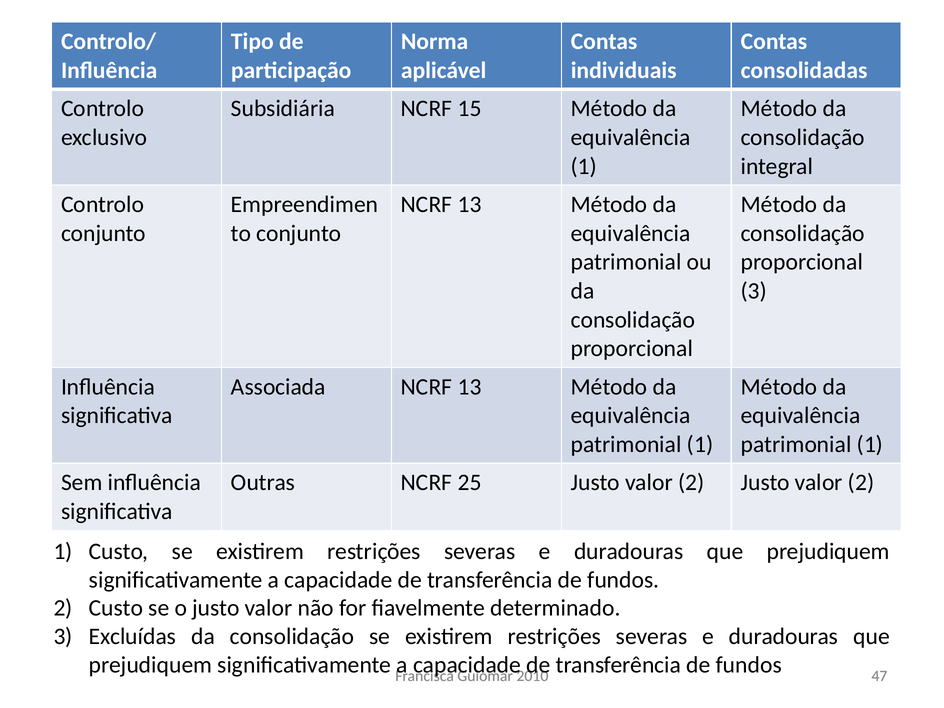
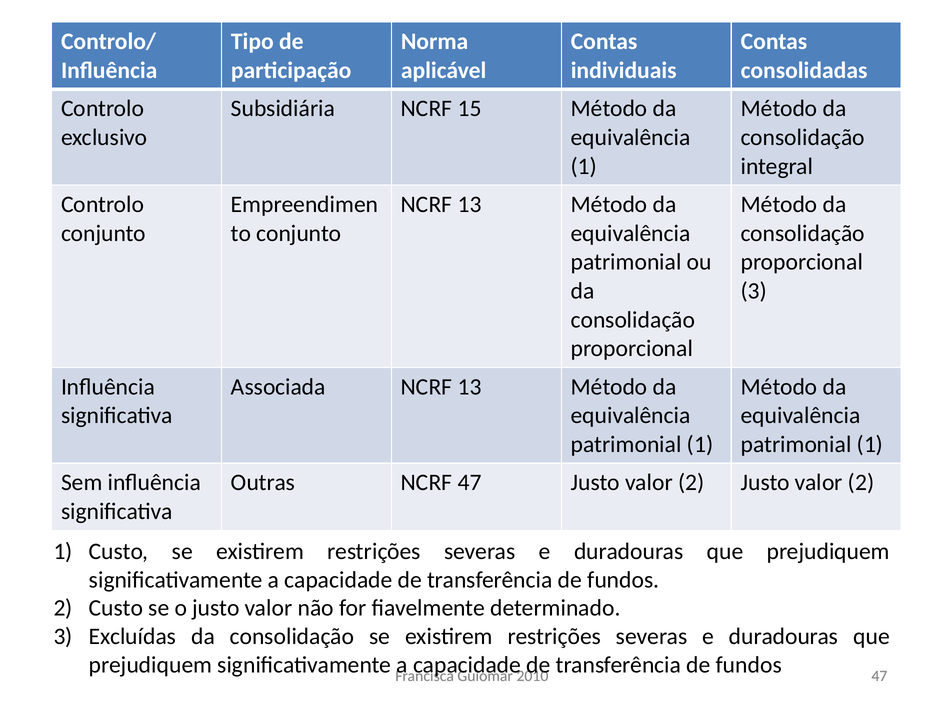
NCRF 25: 25 -> 47 (470, 483)
